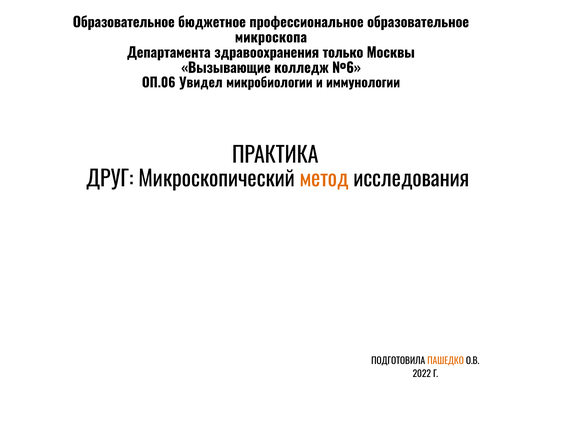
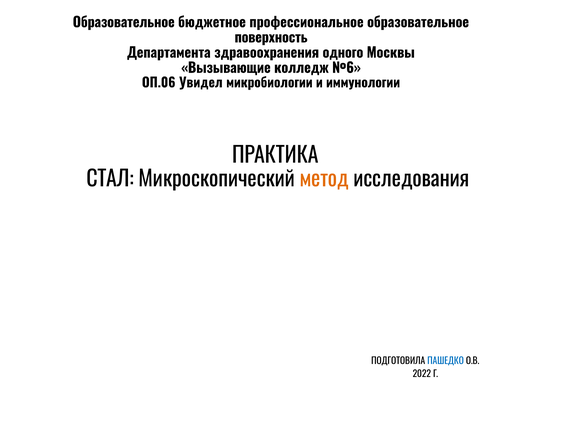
микроскопа: микроскопа -> поверхность (271, 38)
только: только -> одного (343, 53)
ДРУГ: ДРУГ -> СТАЛ (110, 179)
ПАШЕДКО colour: orange -> blue (446, 361)
